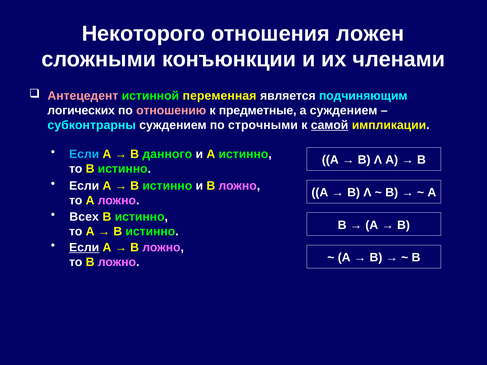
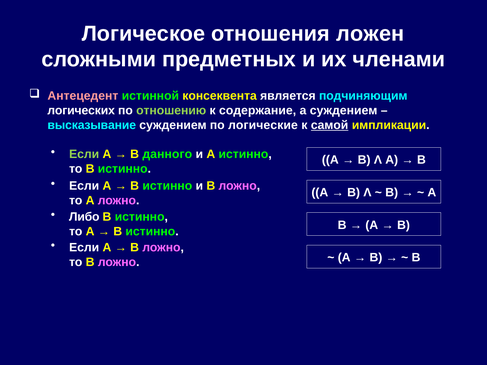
Некоторого: Некоторого -> Логическое (143, 34)
конъюнкции: конъюнкции -> предметных (229, 60)
переменная: переменная -> консеквента (220, 96)
отношению colour: pink -> light green (171, 111)
предметные: предметные -> содержание (258, 111)
субконтрарны: субконтрарны -> высказывание (92, 125)
строчными: строчными -> логические (263, 125)
Если colour: light blue -> light green (84, 154)
Всех: Всех -> Либо (84, 217)
Если underline: present -> none (84, 248)
